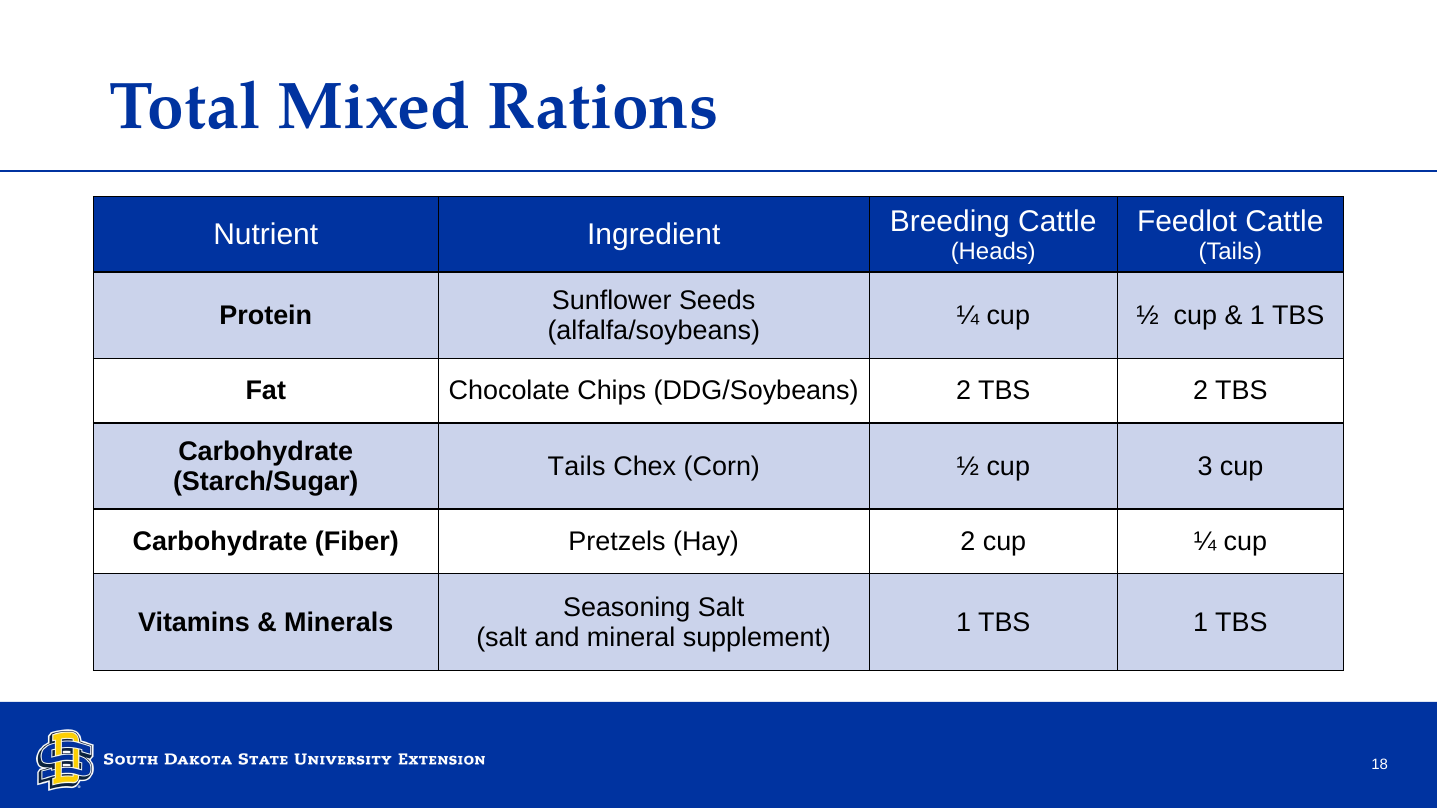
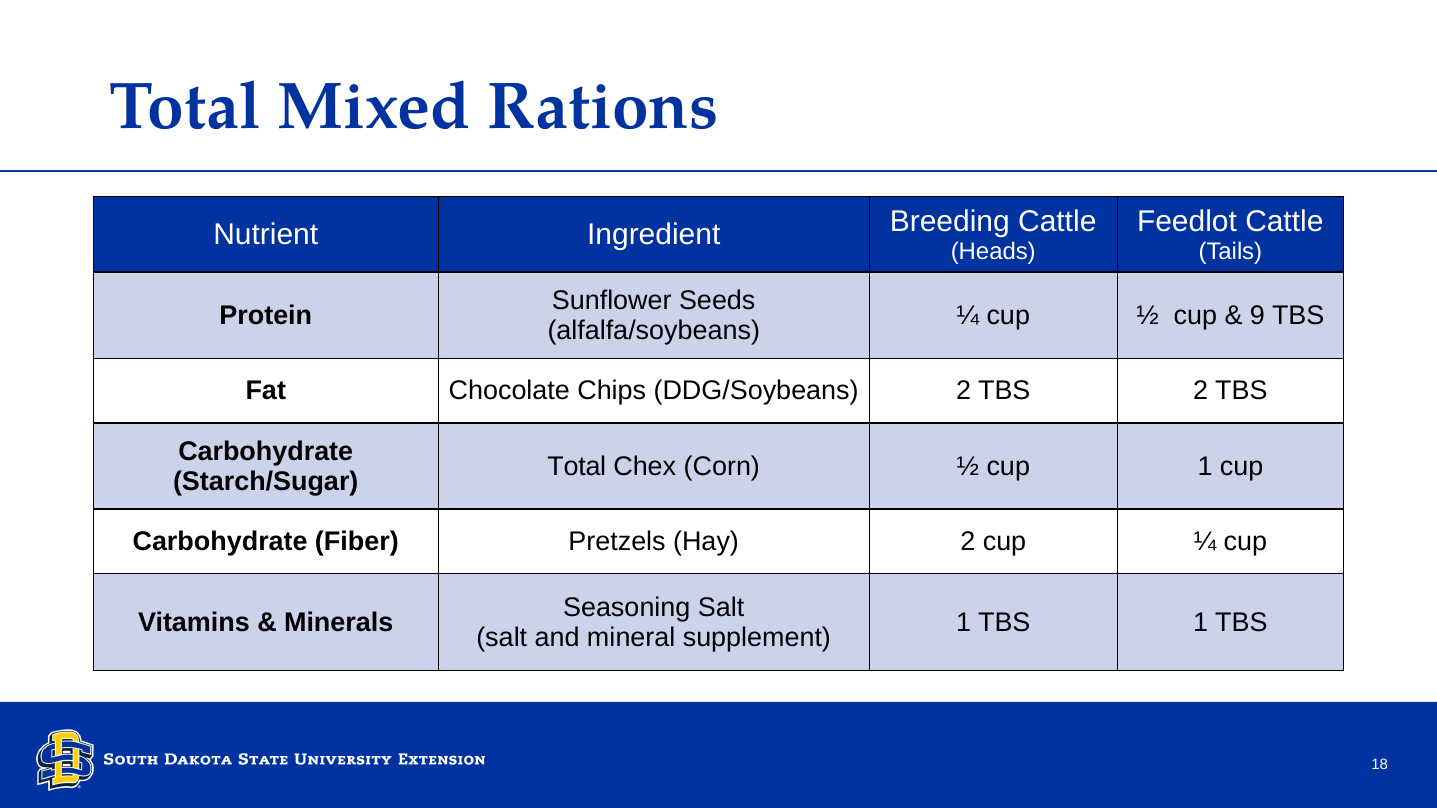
1: 1 -> 9 (1257, 316)
Tails: Tails -> Total (577, 467)
cup 3: 3 -> 1 (1205, 467)
